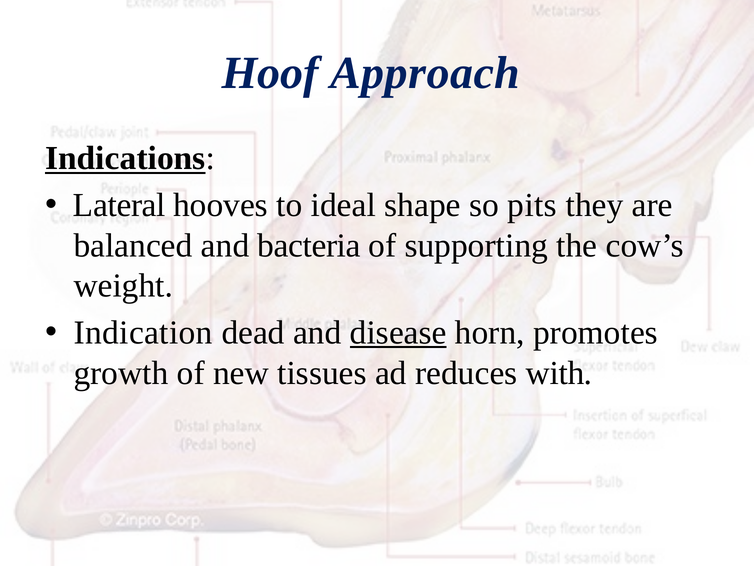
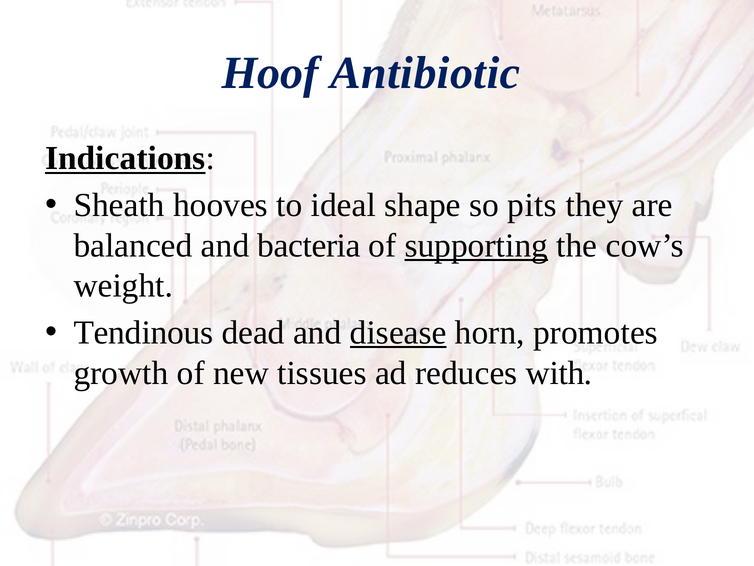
Approach: Approach -> Antibiotic (425, 73)
Lateral: Lateral -> Sheath (119, 205)
supporting underline: none -> present (476, 245)
Indication: Indication -> Tendinous (143, 332)
